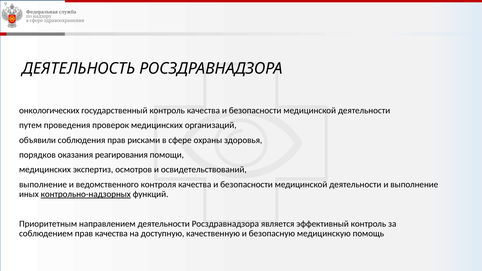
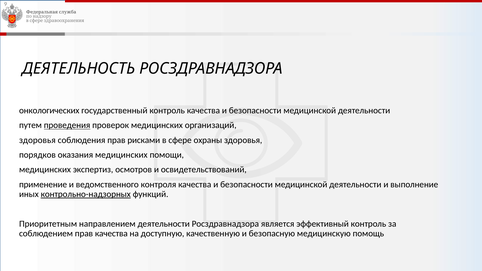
проведения underline: none -> present (67, 125)
объявили: объявили -> здоровья (37, 140)
оказания реагирования: реагирования -> медицинских (121, 155)
выполнение: выполнение -> применение (43, 184)
